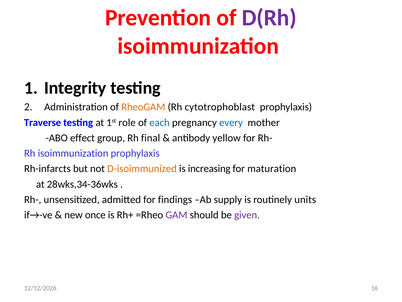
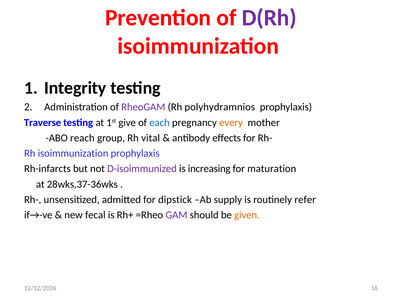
RheoGAM colour: orange -> purple (143, 107)
cytotrophoblast: cytotrophoblast -> polyhydramnios (220, 107)
role: role -> give (127, 122)
every colour: blue -> orange (231, 122)
effect: effect -> reach (82, 138)
final: final -> vital (151, 138)
yellow: yellow -> effects (227, 138)
D-isoimmunized colour: orange -> purple (142, 169)
28wks,34-36wks: 28wks,34-36wks -> 28wks,37-36wks (82, 184)
findings: findings -> dipstick (175, 199)
units: units -> refer (305, 199)
once: once -> fecal (95, 215)
given colour: purple -> orange (247, 215)
